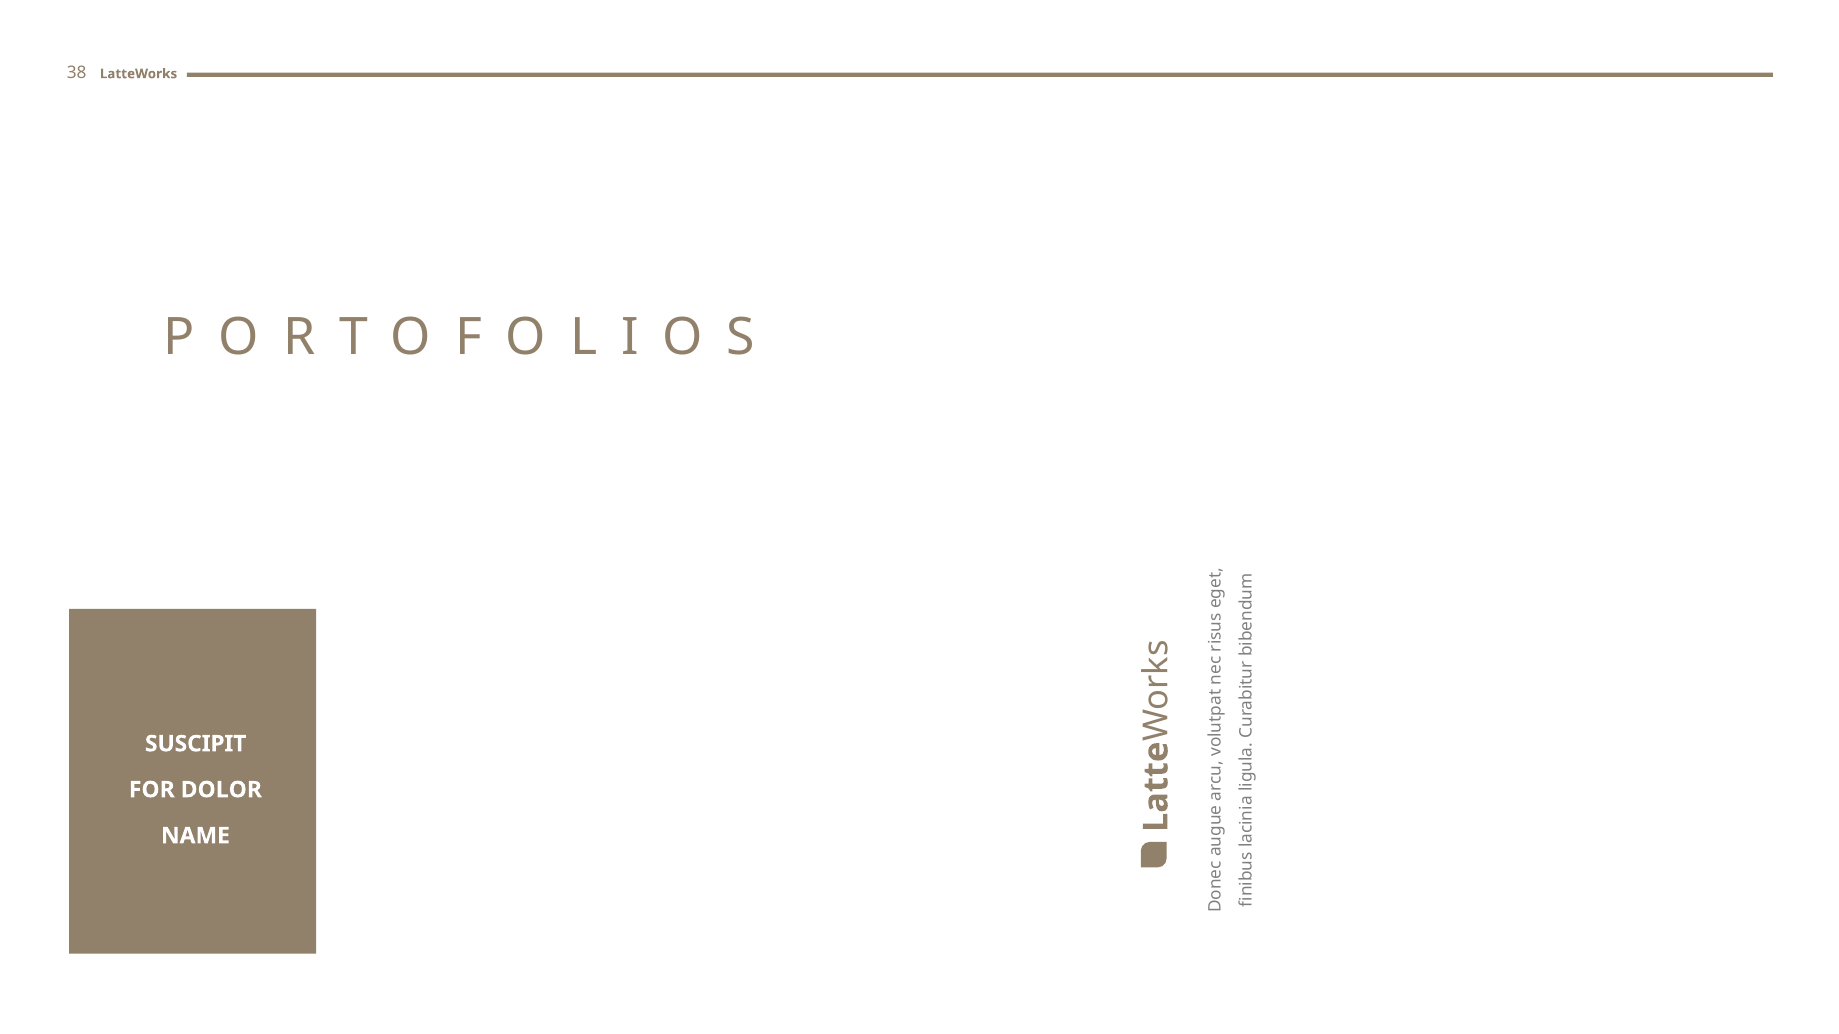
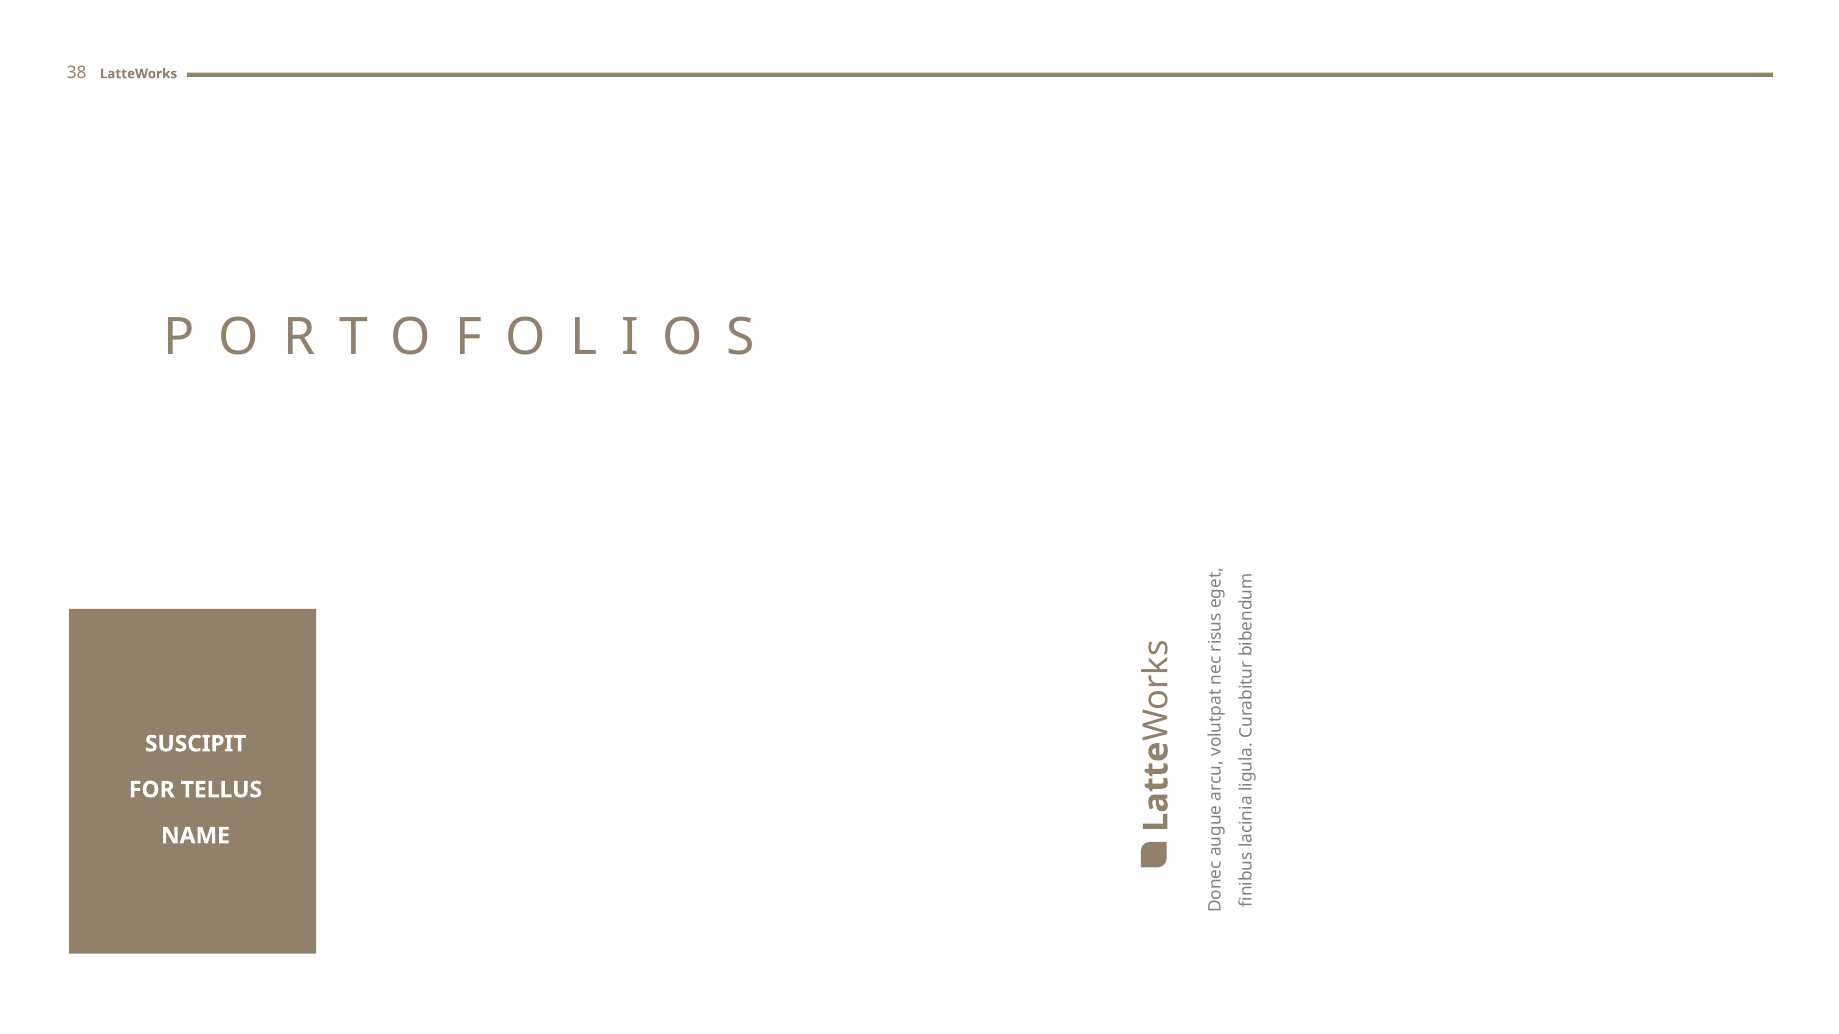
DOLOR: DOLOR -> TELLUS (221, 790)
